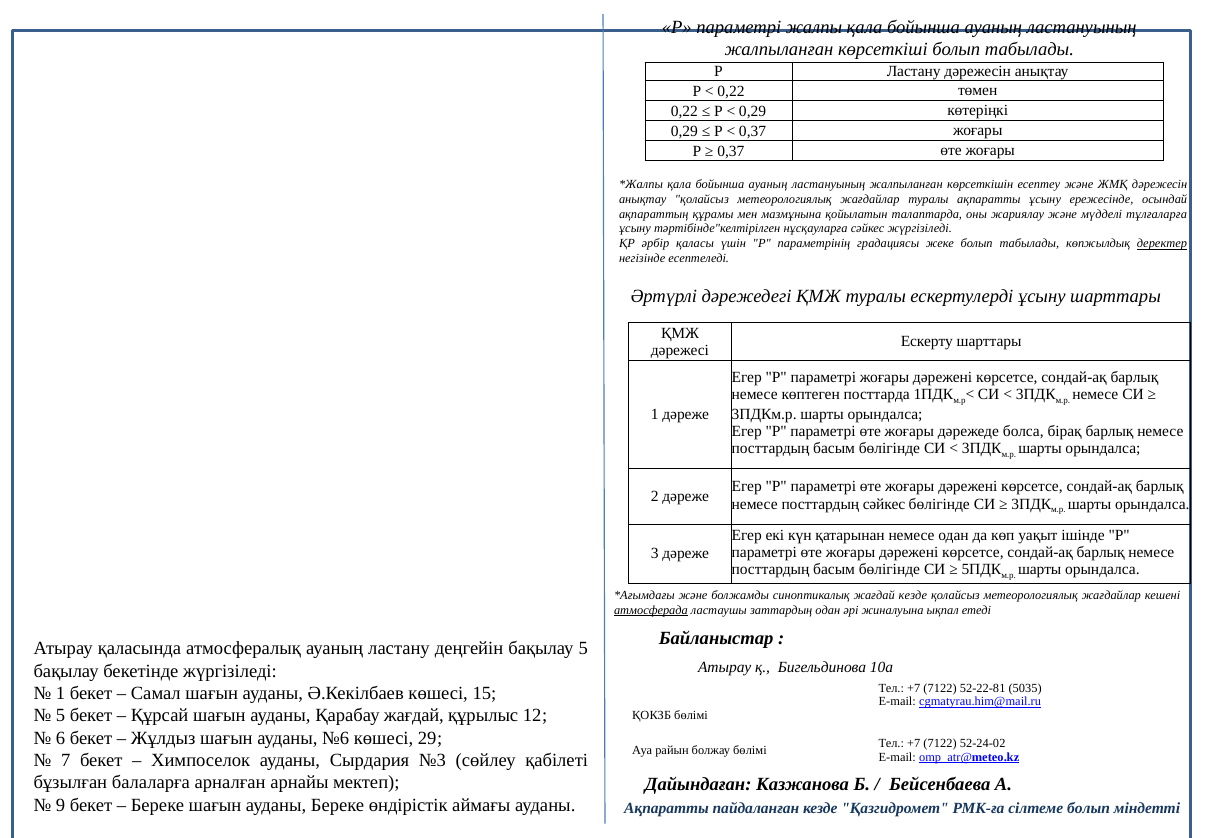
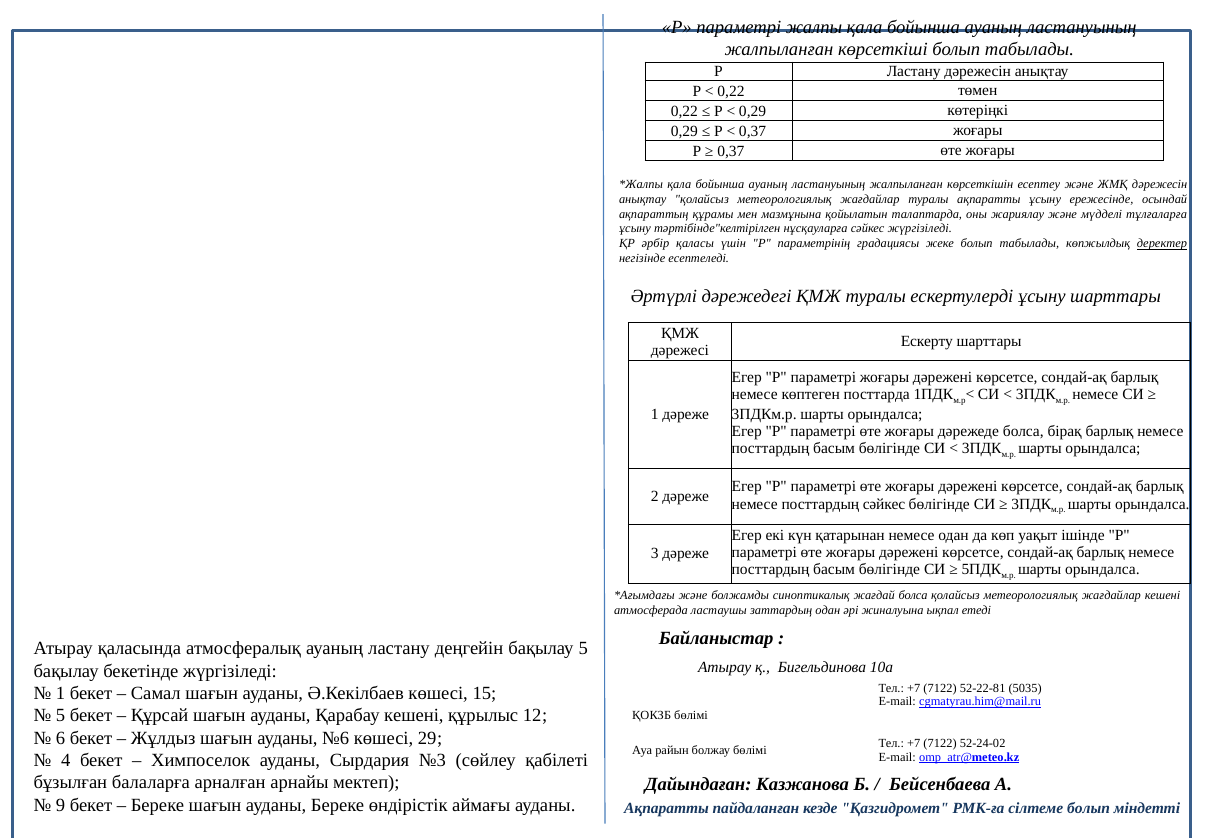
жағдай кезде: кезде -> болса (913, 595)
атмосферада underline: present -> none (651, 610)
Қарабау жағдай: жағдай -> кешені (414, 715)
7: 7 -> 4 (66, 760)
